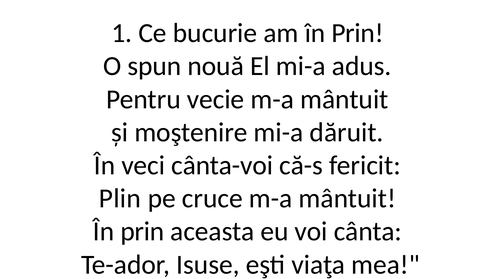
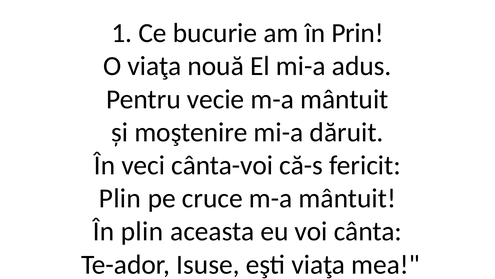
O spun: spun -> viaţa (154, 66)
prin: prin -> plin (142, 231)
